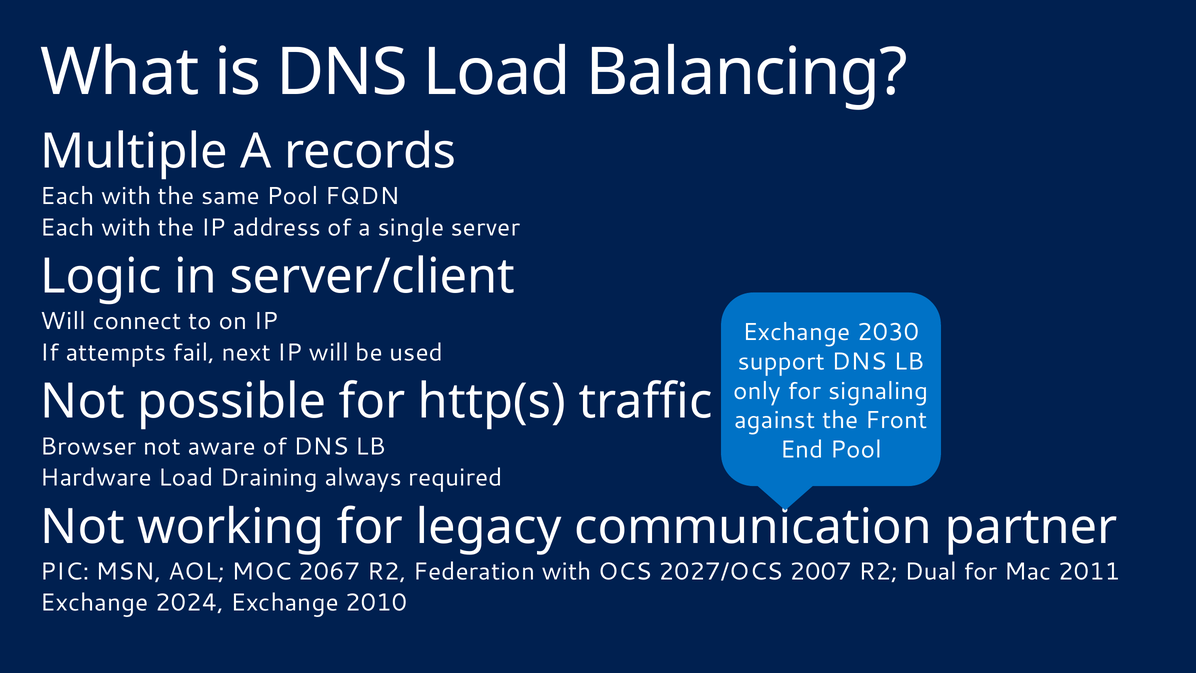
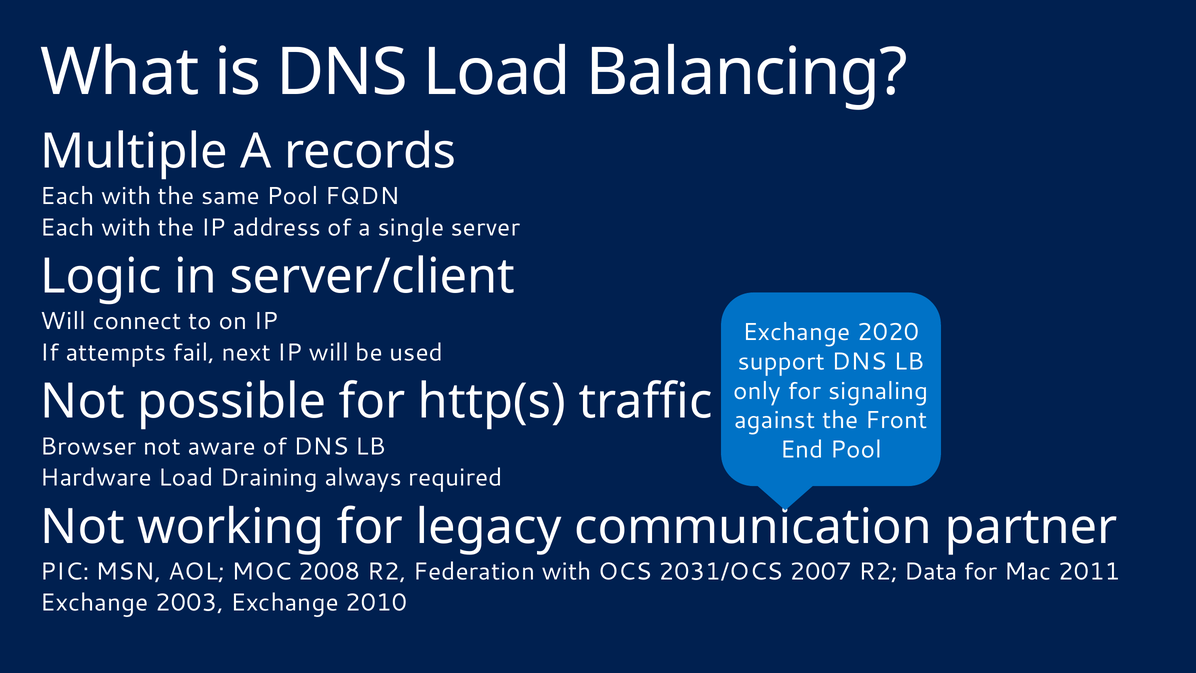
2030: 2030 -> 2020 (888, 332)
2067: 2067 -> 2008 (329, 571)
2027/OCS: 2027/OCS -> 2031/OCS (721, 571)
Dual: Dual -> Data (931, 571)
2024: 2024 -> 2003 (190, 603)
